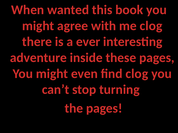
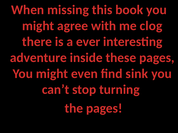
wanted: wanted -> missing (68, 10)
find clog: clog -> sink (137, 74)
